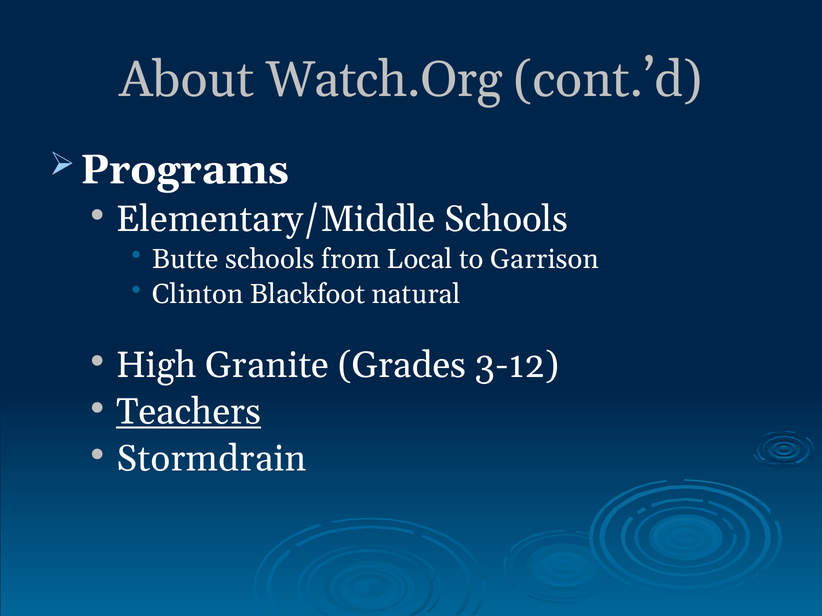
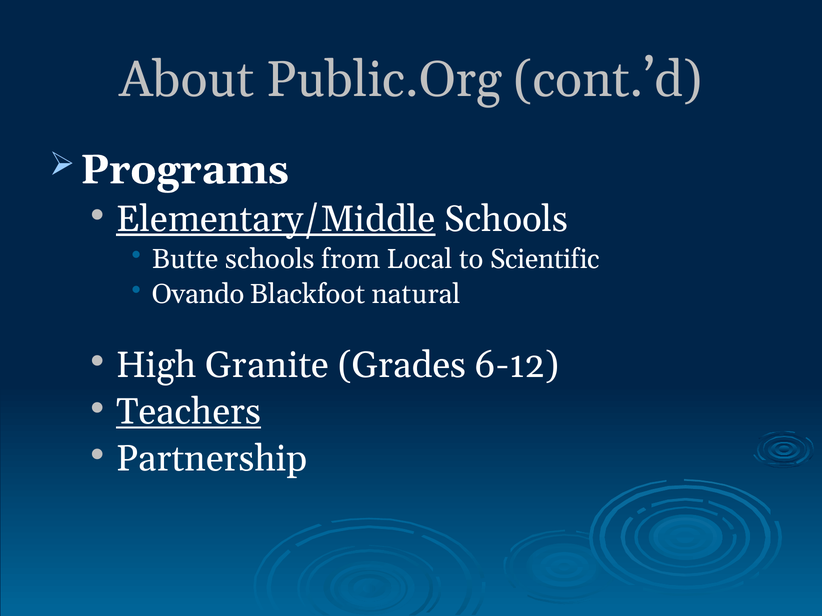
Watch.Org: Watch.Org -> Public.Org (384, 80)
Elementary/Middle underline: none -> present (276, 219)
Garrison: Garrison -> Scientific (545, 259)
Clinton: Clinton -> Ovando (198, 294)
3-12: 3-12 -> 6-12 (517, 365)
Stormdrain: Stormdrain -> Partnership (212, 459)
